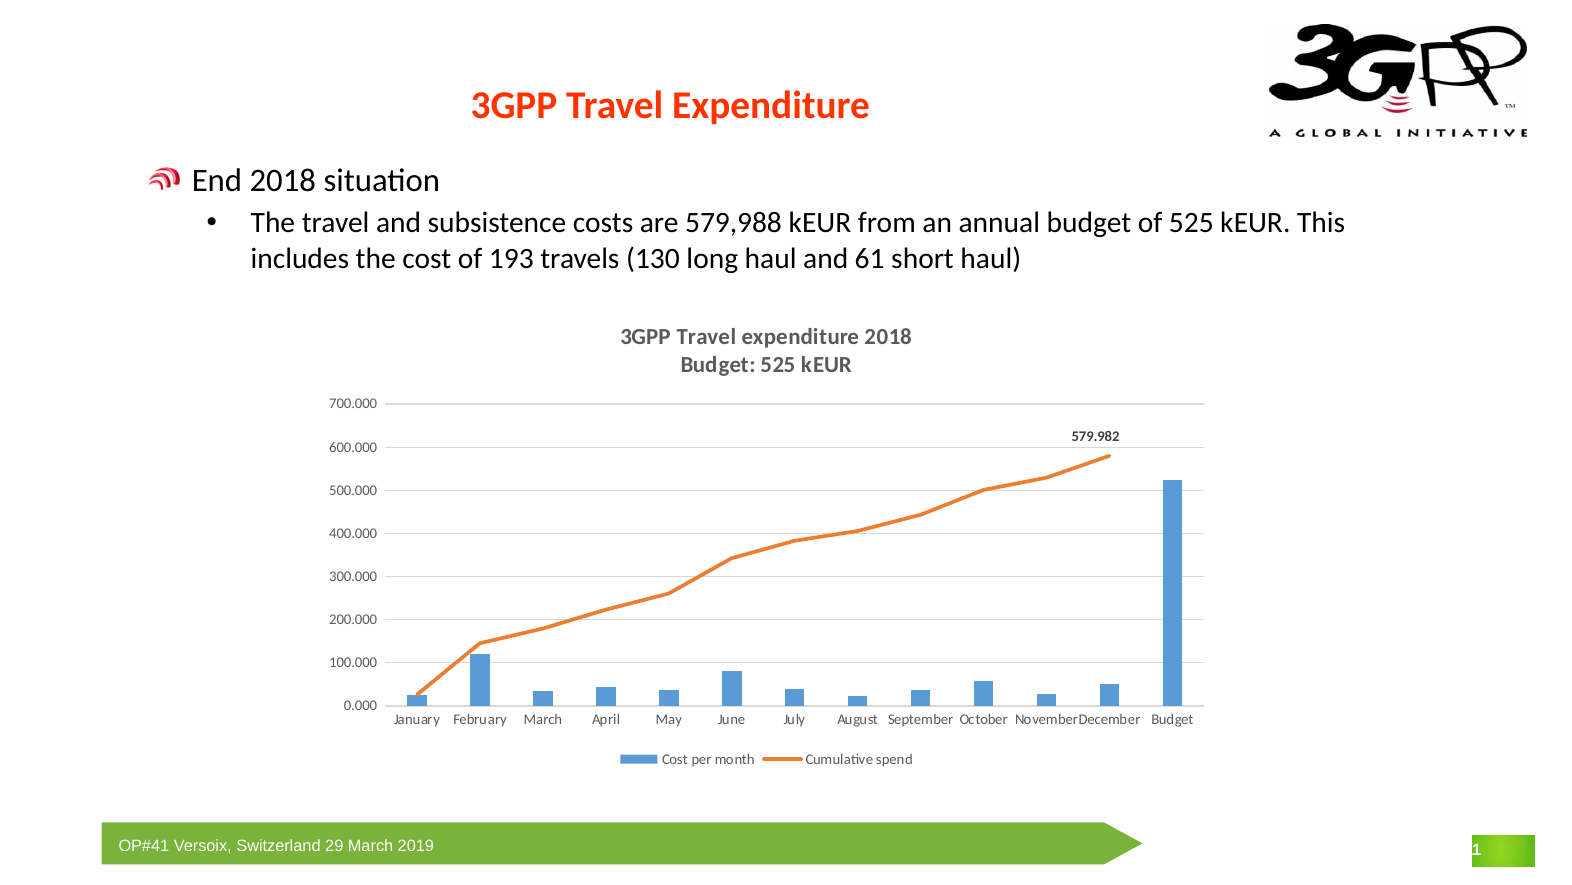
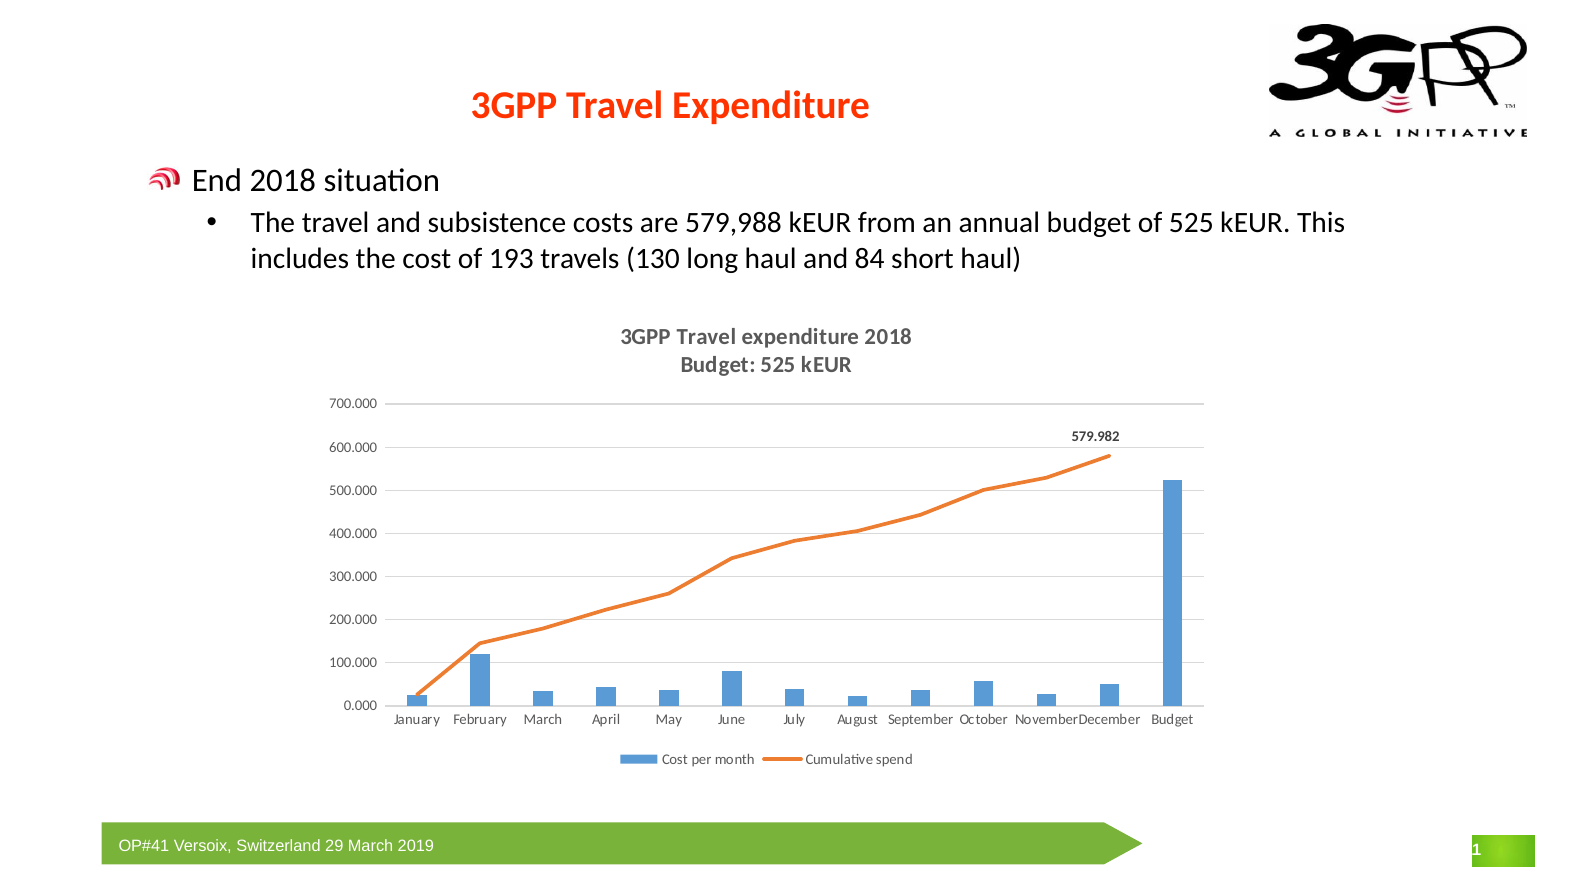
61: 61 -> 84 (870, 258)
